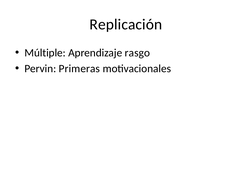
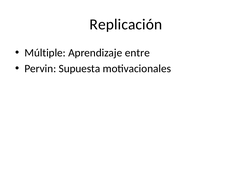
rasgo: rasgo -> entre (137, 53)
Primeras: Primeras -> Supuesta (79, 69)
